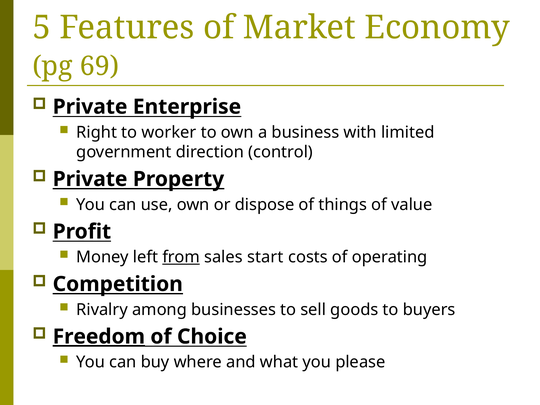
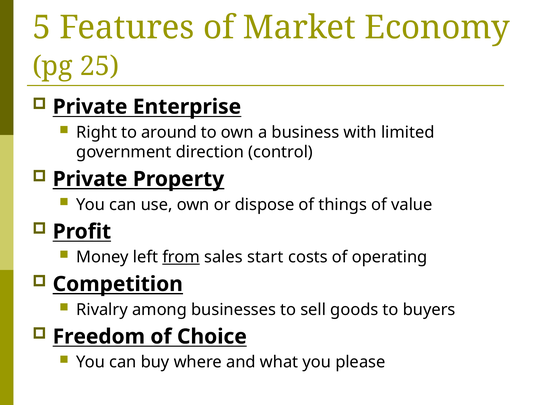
69: 69 -> 25 (100, 66)
worker: worker -> around (169, 132)
Freedom underline: present -> none (99, 337)
